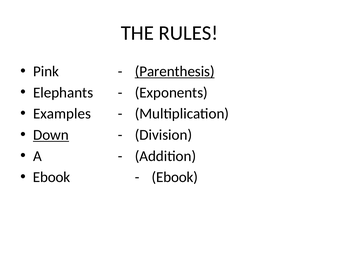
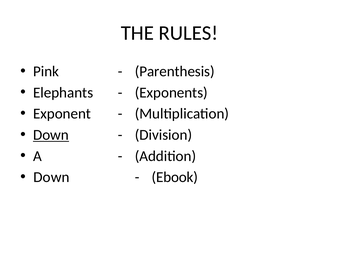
Parenthesis underline: present -> none (175, 71)
Examples: Examples -> Exponent (62, 113)
Ebook: Ebook -> Down (51, 177)
